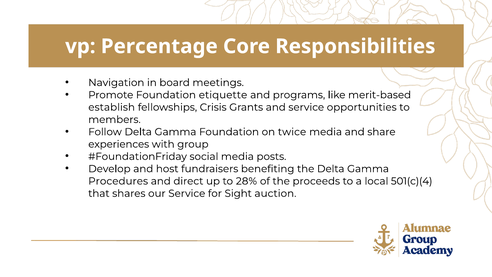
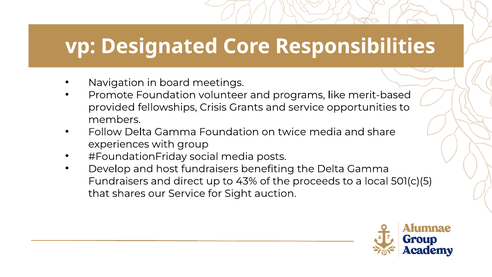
Percentage: Percentage -> Designated (159, 46)
etiquette: etiquette -> volunteer (223, 95)
establish: establish -> provided (112, 107)
Procedures: Procedures -> Fundraisers (118, 181)
28%: 28% -> 43% (246, 181)
501(c)(4: 501(c)(4 -> 501(c)(5 (412, 181)
